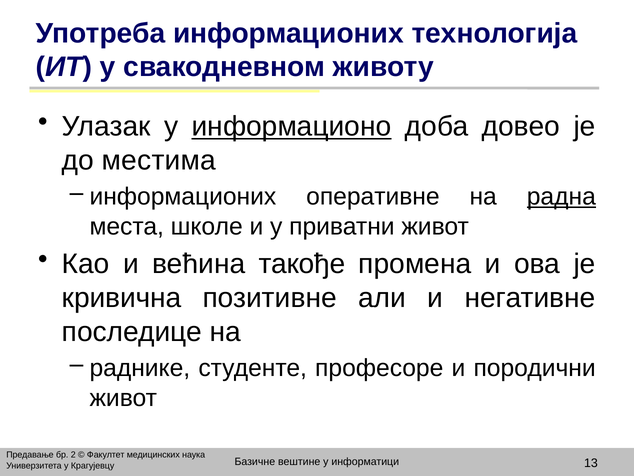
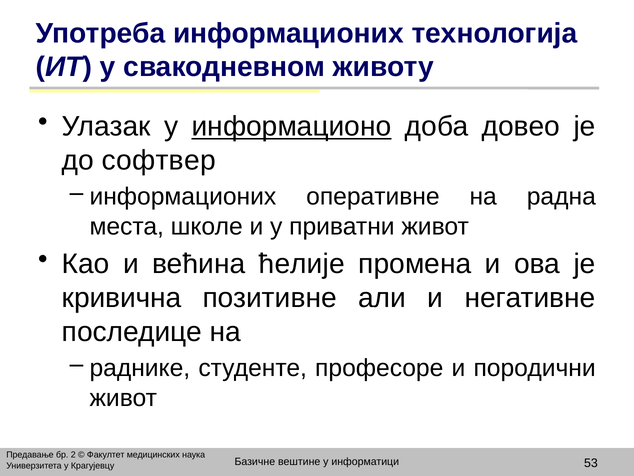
местима: местима -> софтвер (159, 160)
радна underline: present -> none (561, 197)
такође: такође -> ћелије (302, 264)
13: 13 -> 53 (591, 462)
